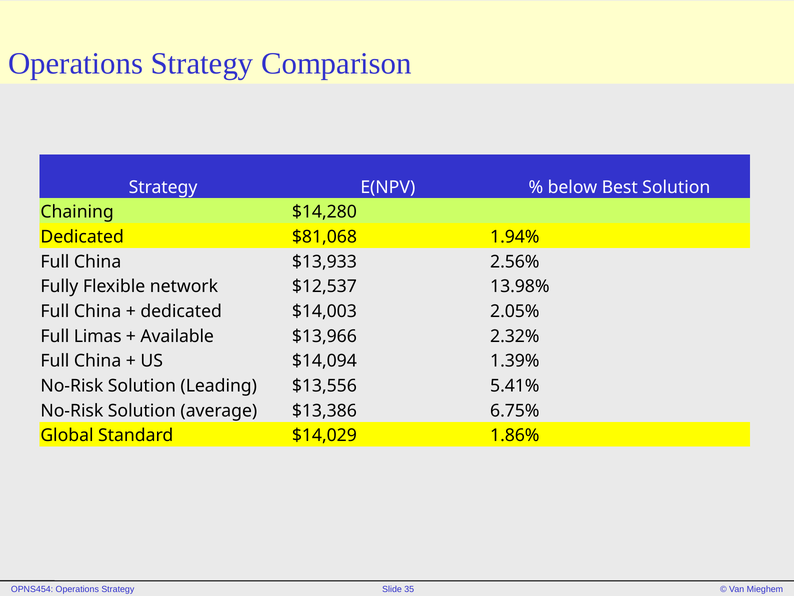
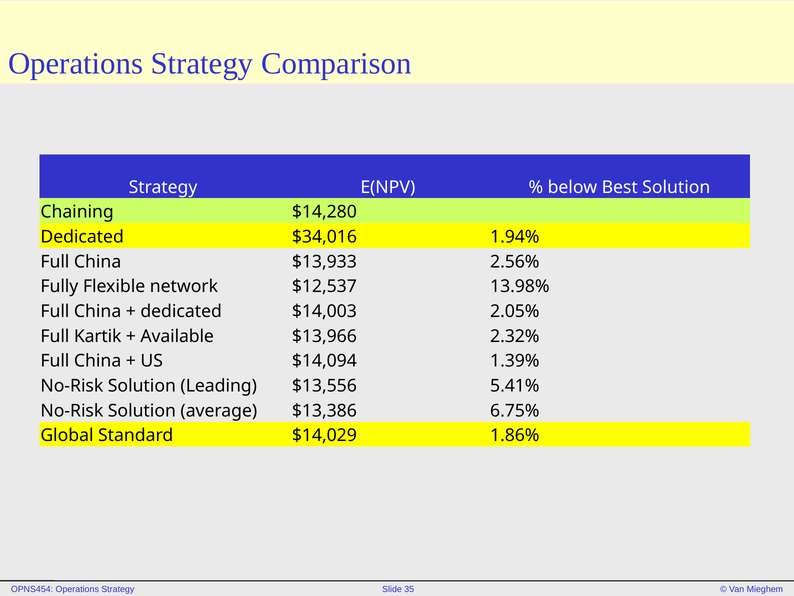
$81,068: $81,068 -> $34,016 (324, 237)
Limas: Limas -> Kartik (98, 336)
